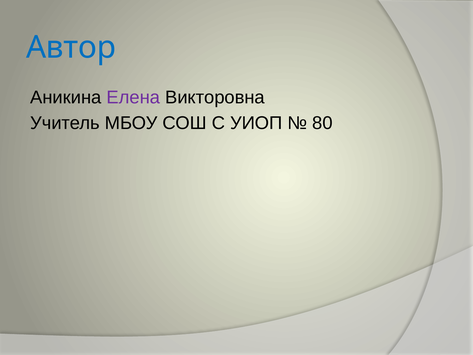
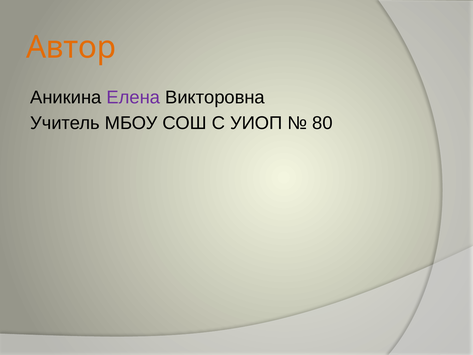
Автор colour: blue -> orange (71, 47)
